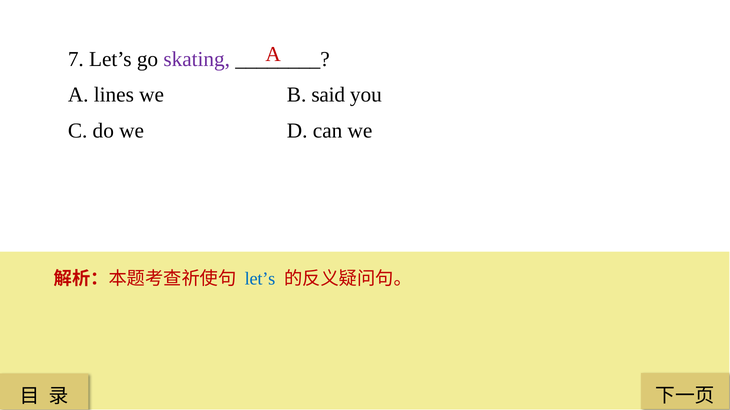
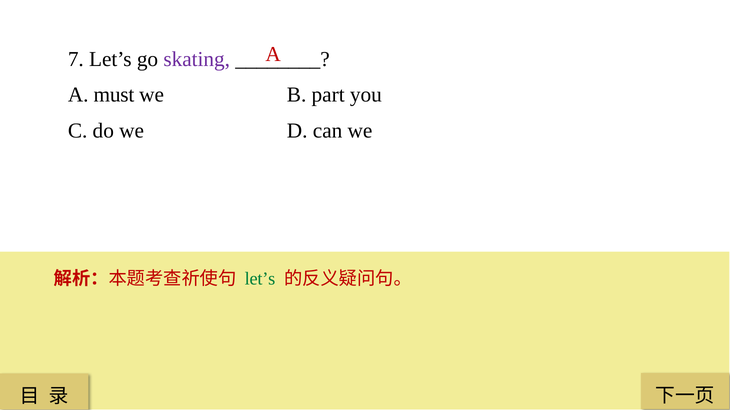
lines: lines -> must (114, 95)
said: said -> part (328, 95)
let’s colour: blue -> green (260, 279)
